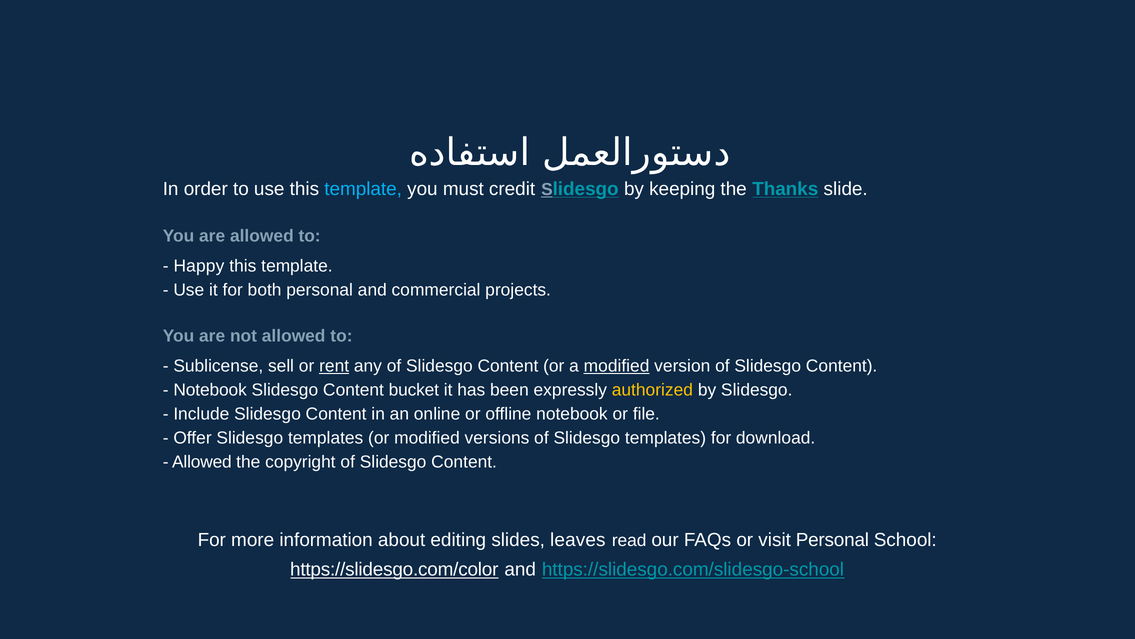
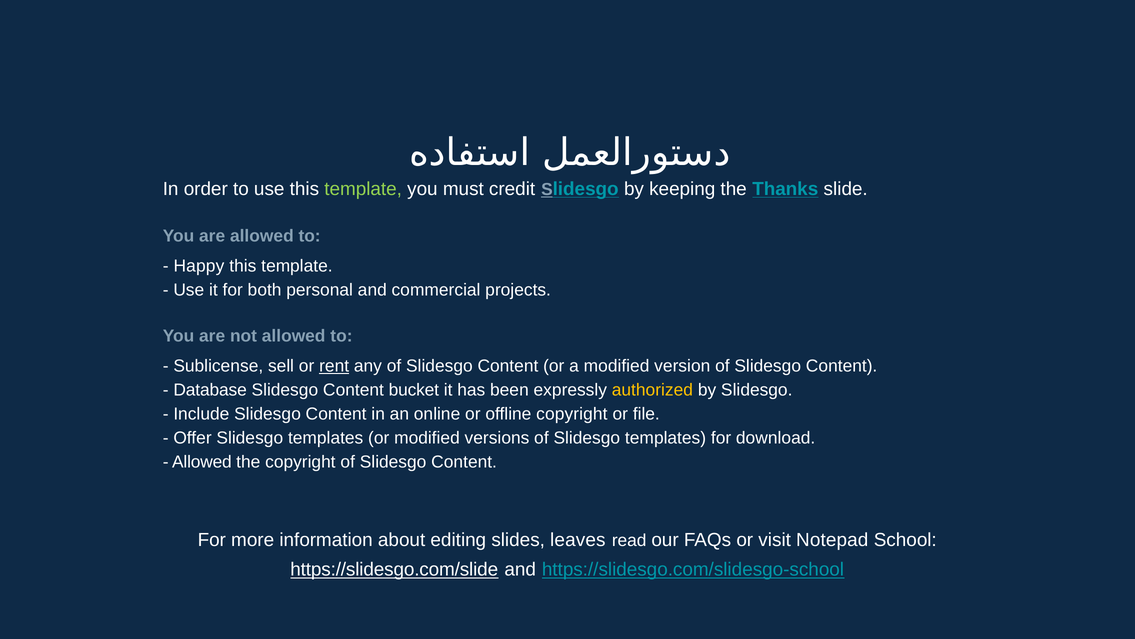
template colour: light blue -> light green (363, 189)
modified underline: present -> none (617, 366)
Notebook: Notebook -> Database (210, 390)
offline notebook: notebook -> copyright (572, 414)
visit Personal: Personal -> Notepad (832, 539)
https://slidesgo.com/color: https://slidesgo.com/color -> https://slidesgo.com/slide (394, 569)
